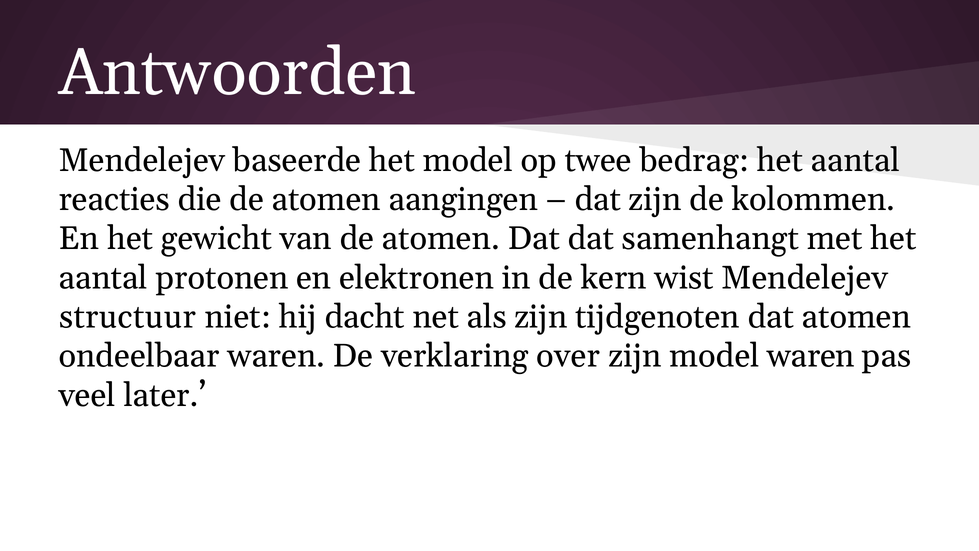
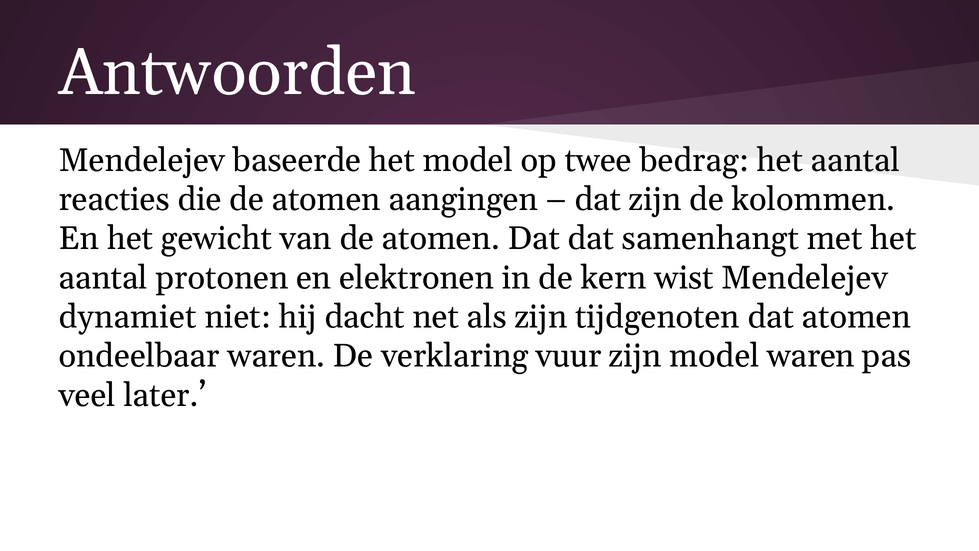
structuur: structuur -> dynamiet (128, 317)
over: over -> vuur (569, 356)
